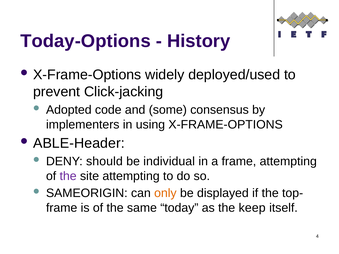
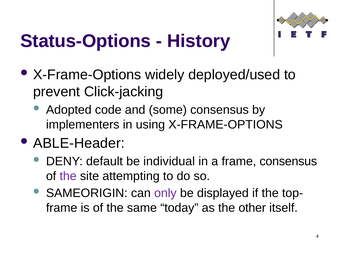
Today-Options: Today-Options -> Status-Options (86, 41)
should: should -> default (104, 162)
frame attempting: attempting -> consensus (288, 162)
only colour: orange -> purple (165, 193)
keep: keep -> other (252, 208)
